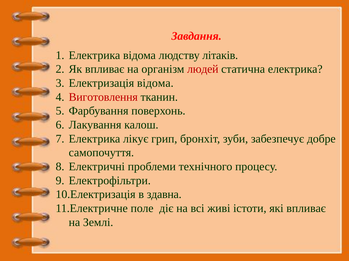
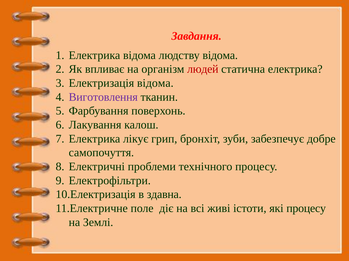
людству літаків: літаків -> відома (220, 55)
Виготовлення colour: red -> purple (103, 97)
які впливає: впливає -> процесу (306, 209)
